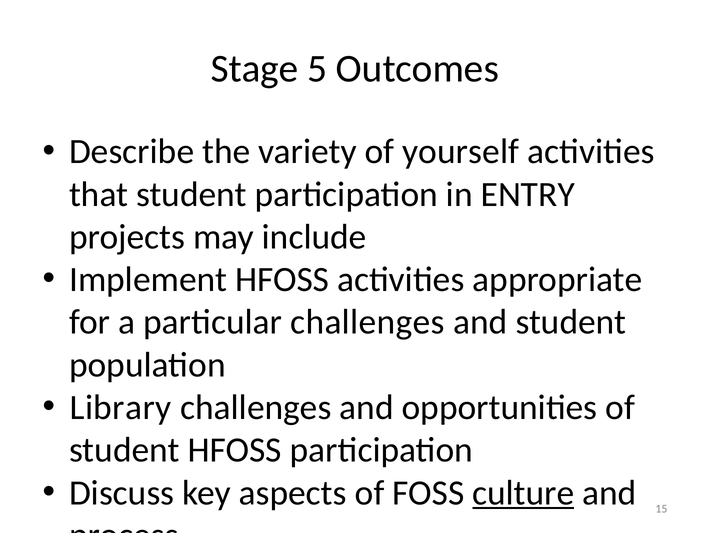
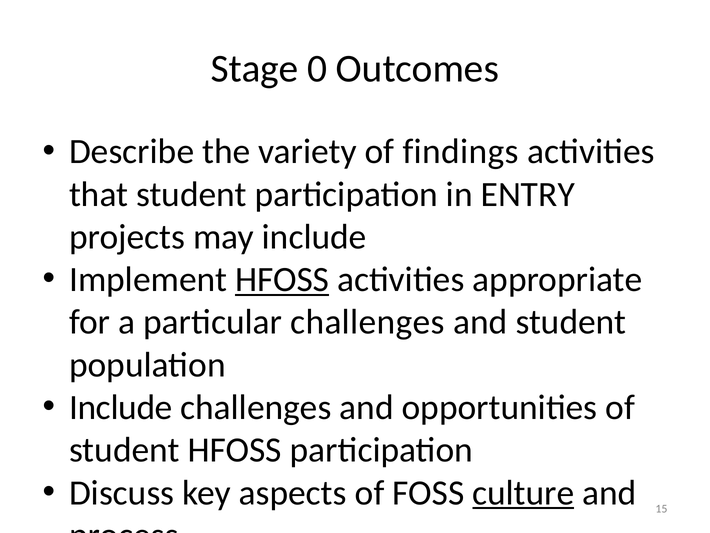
5: 5 -> 0 (317, 68)
yourself: yourself -> findings (461, 152)
HFOSS underline: none -> present (282, 279)
Library: Library -> Include (121, 407)
